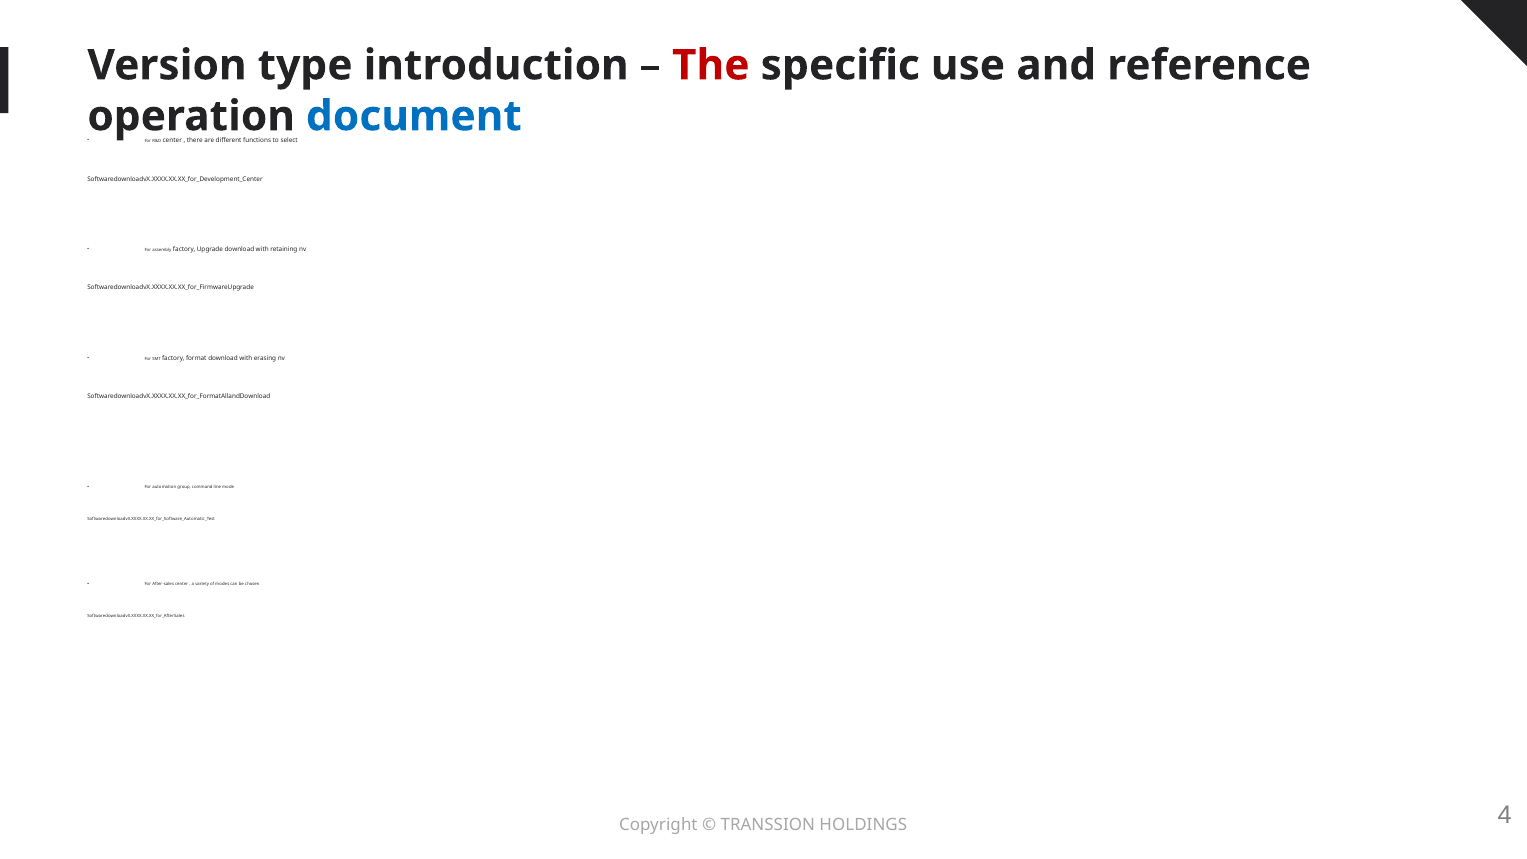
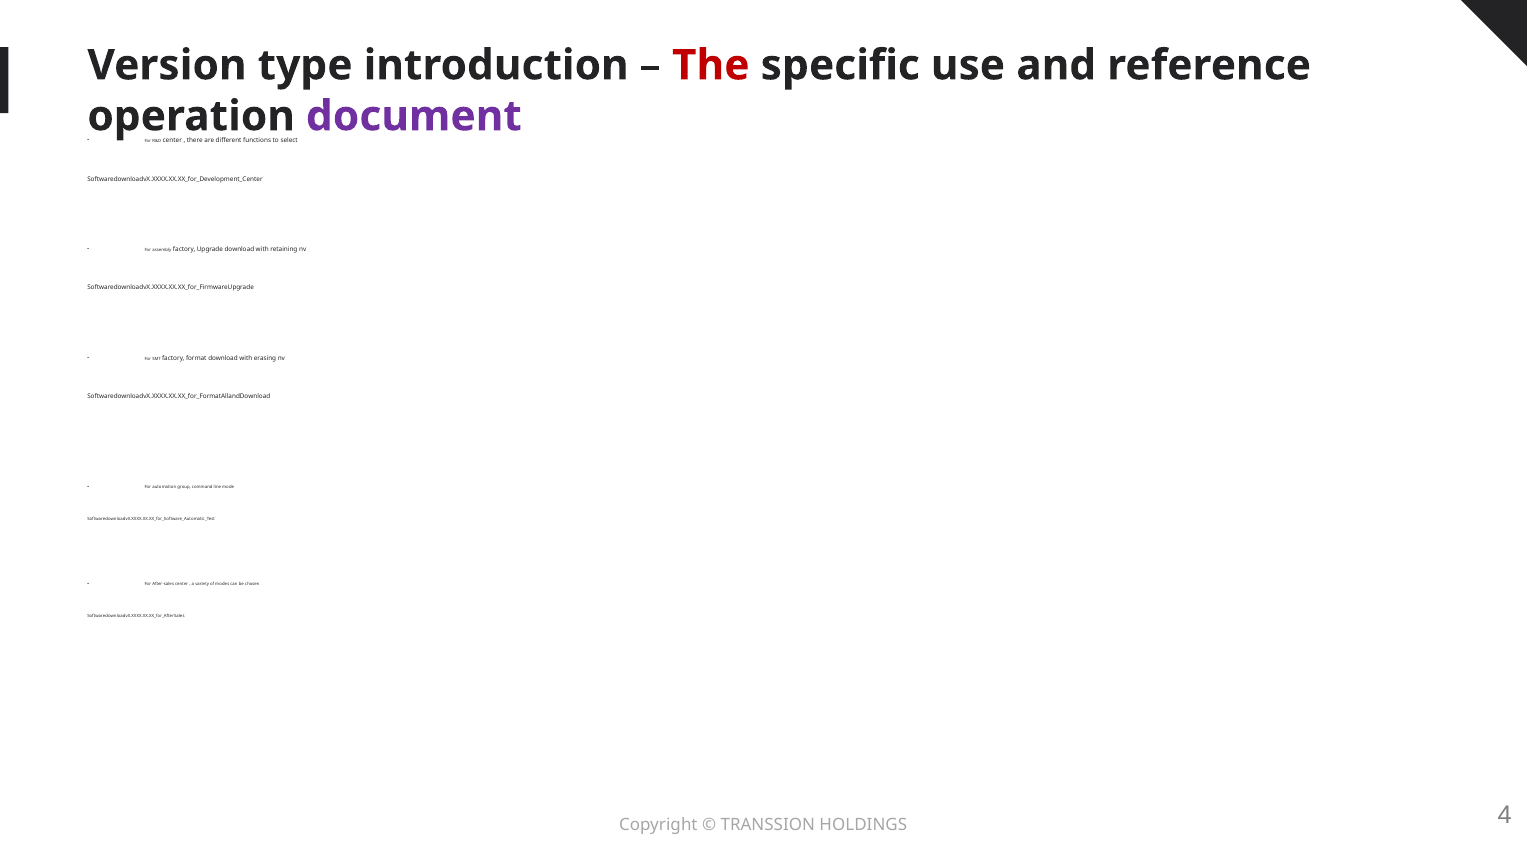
document colour: blue -> purple (414, 116)
